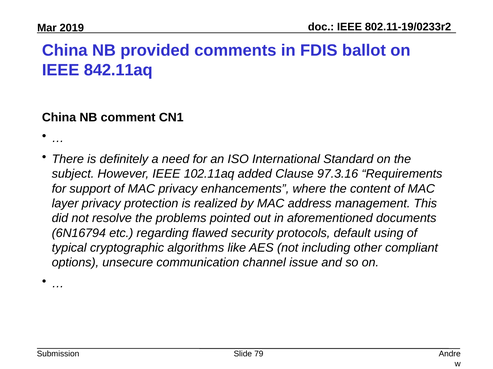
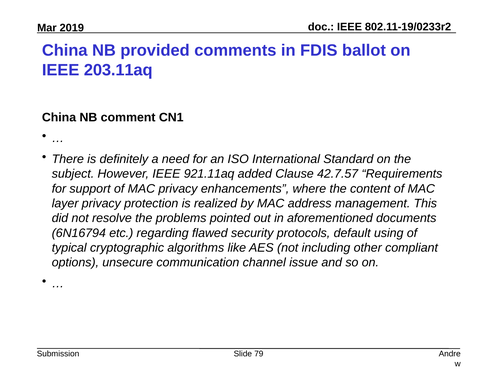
842.11aq: 842.11aq -> 203.11aq (118, 70)
102.11aq: 102.11aq -> 921.11aq (209, 174)
97.3.16: 97.3.16 -> 42.7.57 (338, 174)
